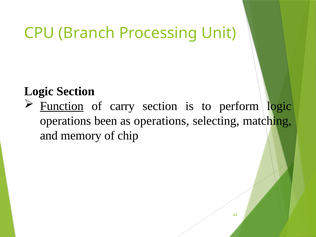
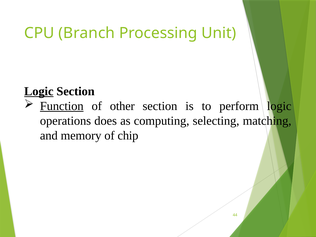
Logic underline: none -> present (39, 91)
carry: carry -> other (122, 106)
been: been -> does (106, 121)
as operations: operations -> computing (162, 121)
